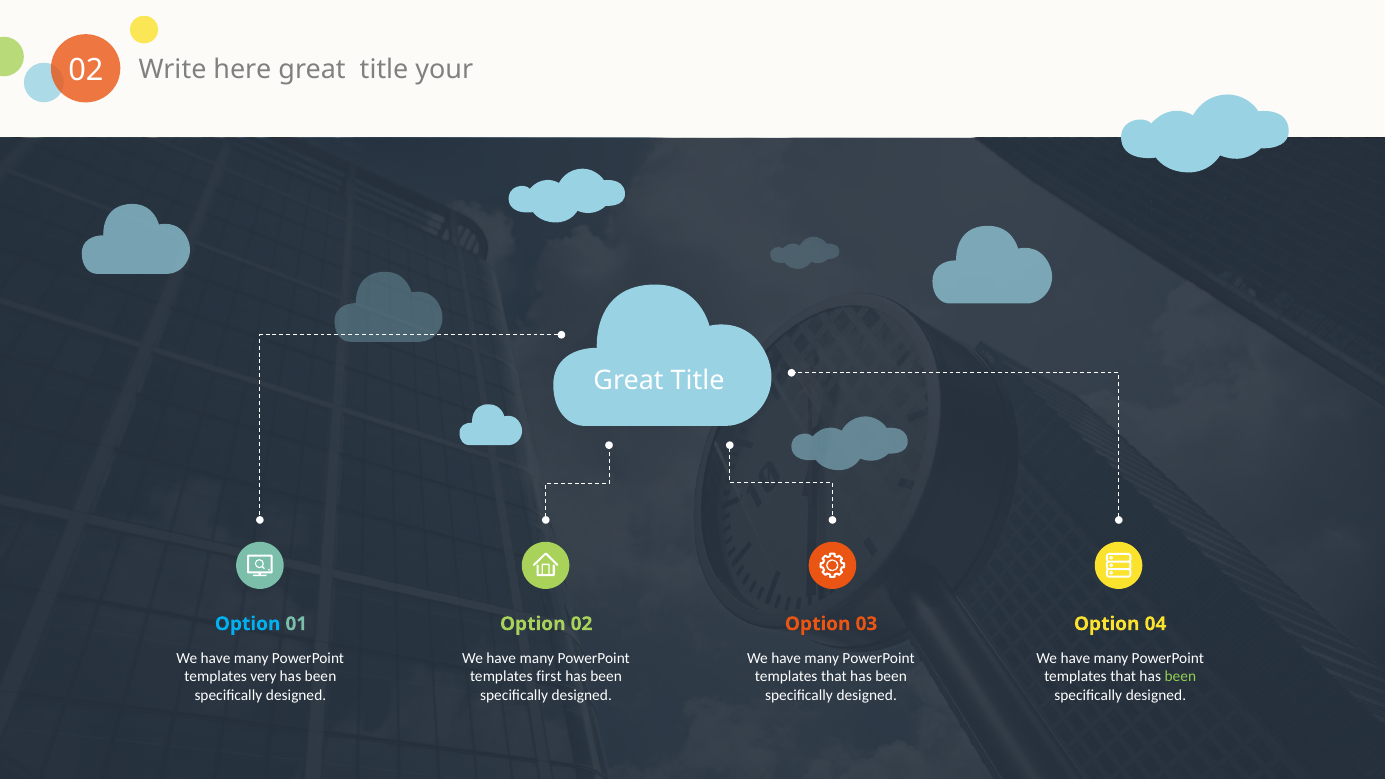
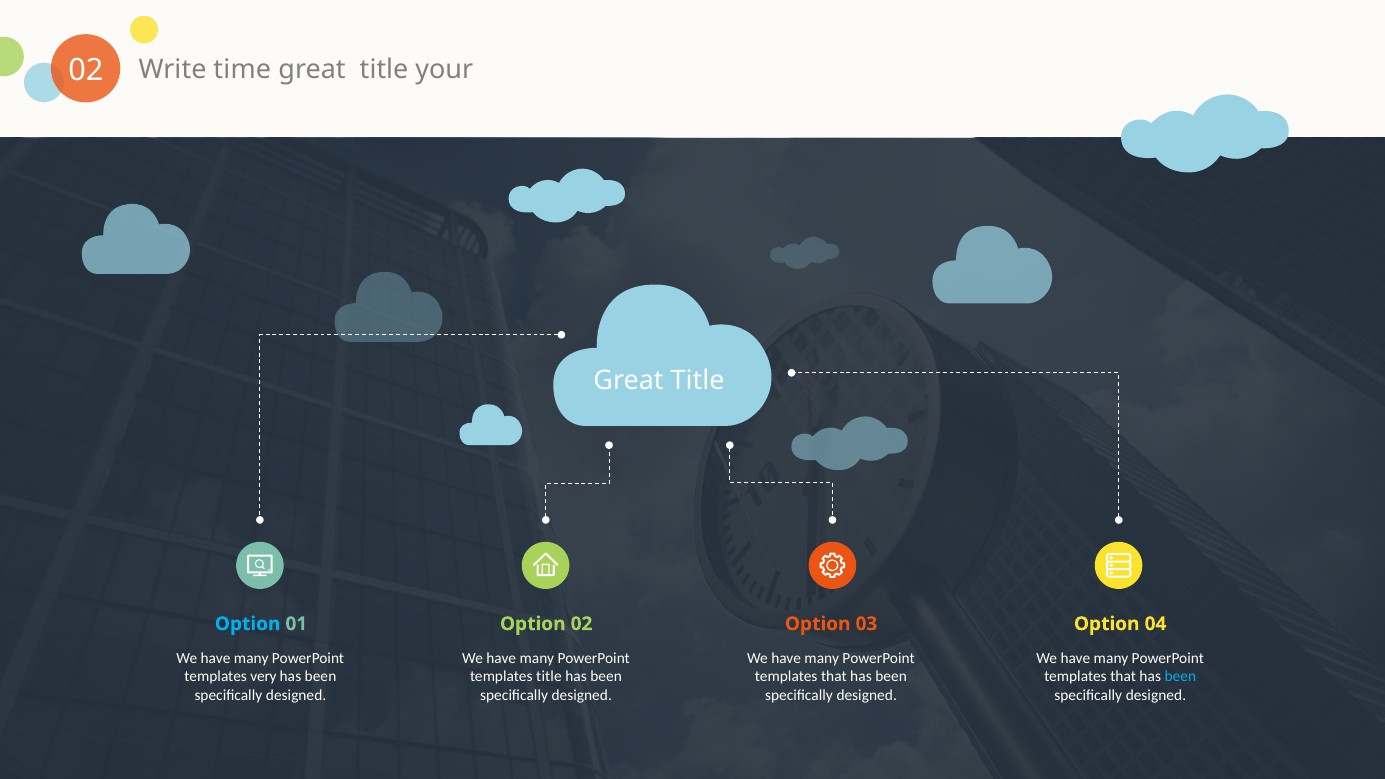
here: here -> time (242, 69)
templates first: first -> title (549, 676)
been colour: light green -> light blue (1180, 676)
